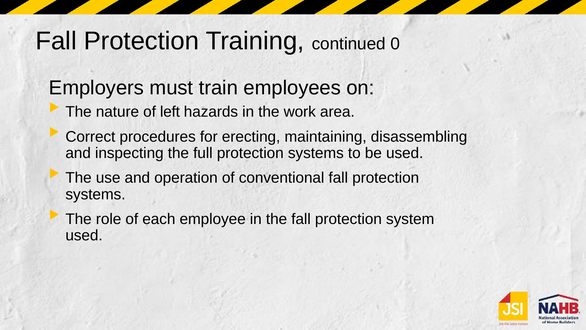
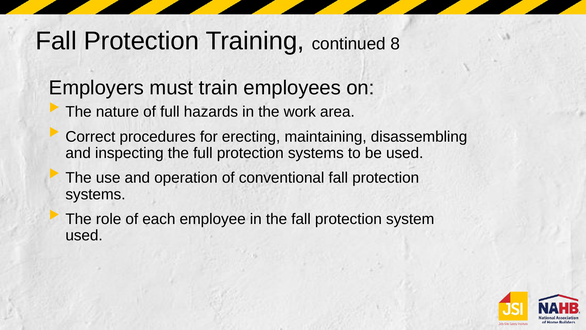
0: 0 -> 8 (395, 44)
of left: left -> full (170, 112)
